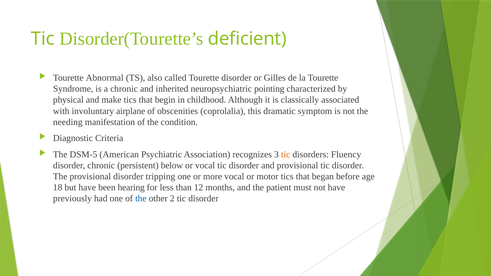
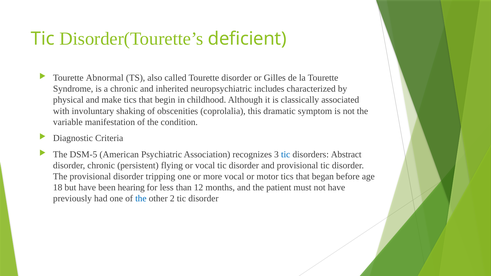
pointing: pointing -> includes (269, 89)
airplane: airplane -> shaking (131, 111)
needing: needing -> variable (68, 122)
tic colour: orange -> blue (286, 154)
Fluency: Fluency -> Abstract (346, 154)
below: below -> flying (172, 165)
